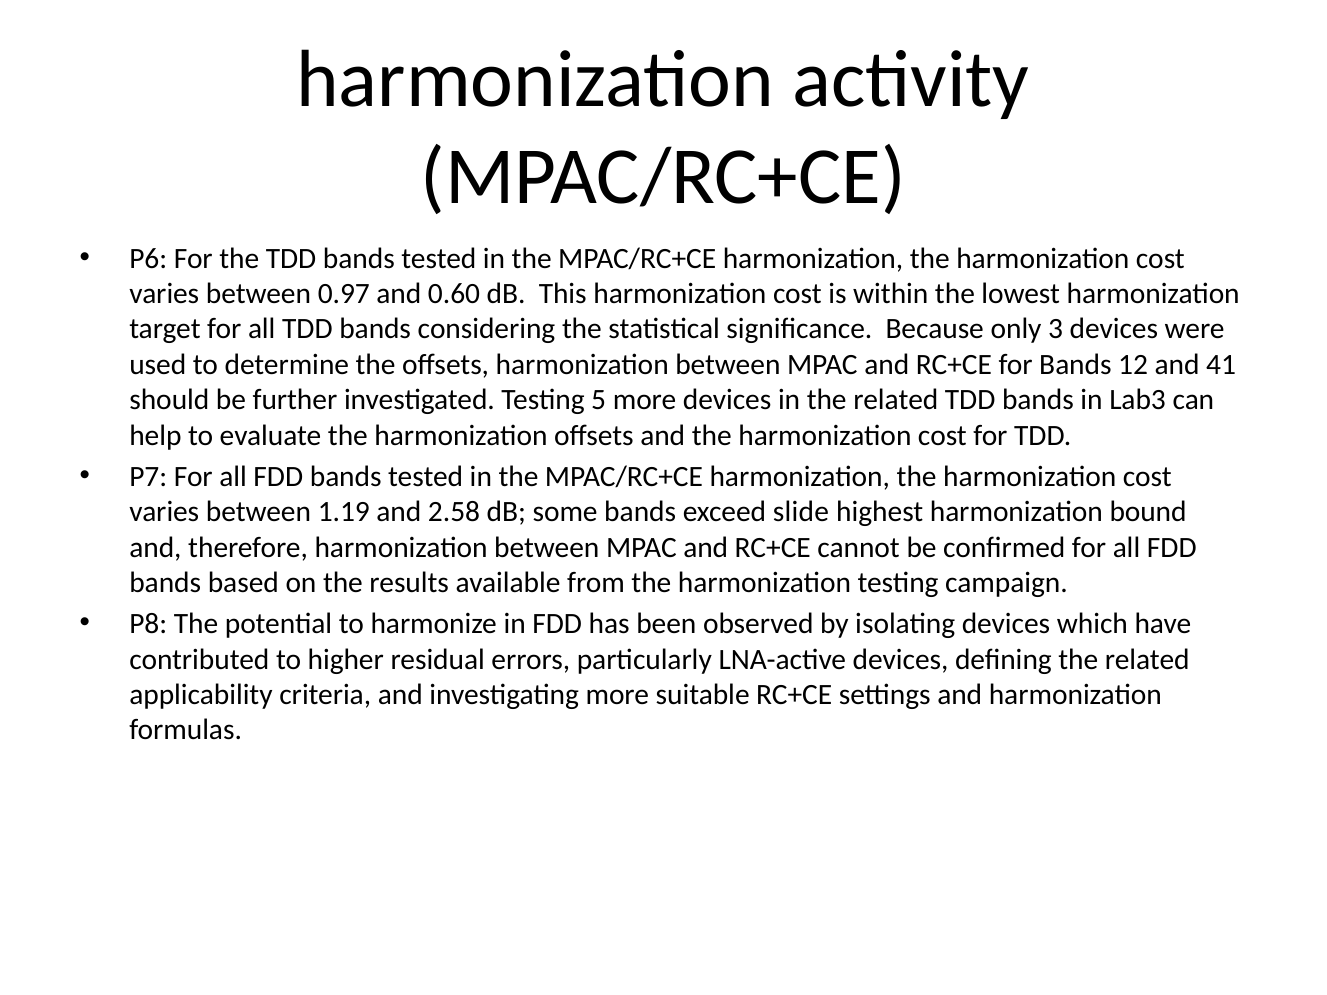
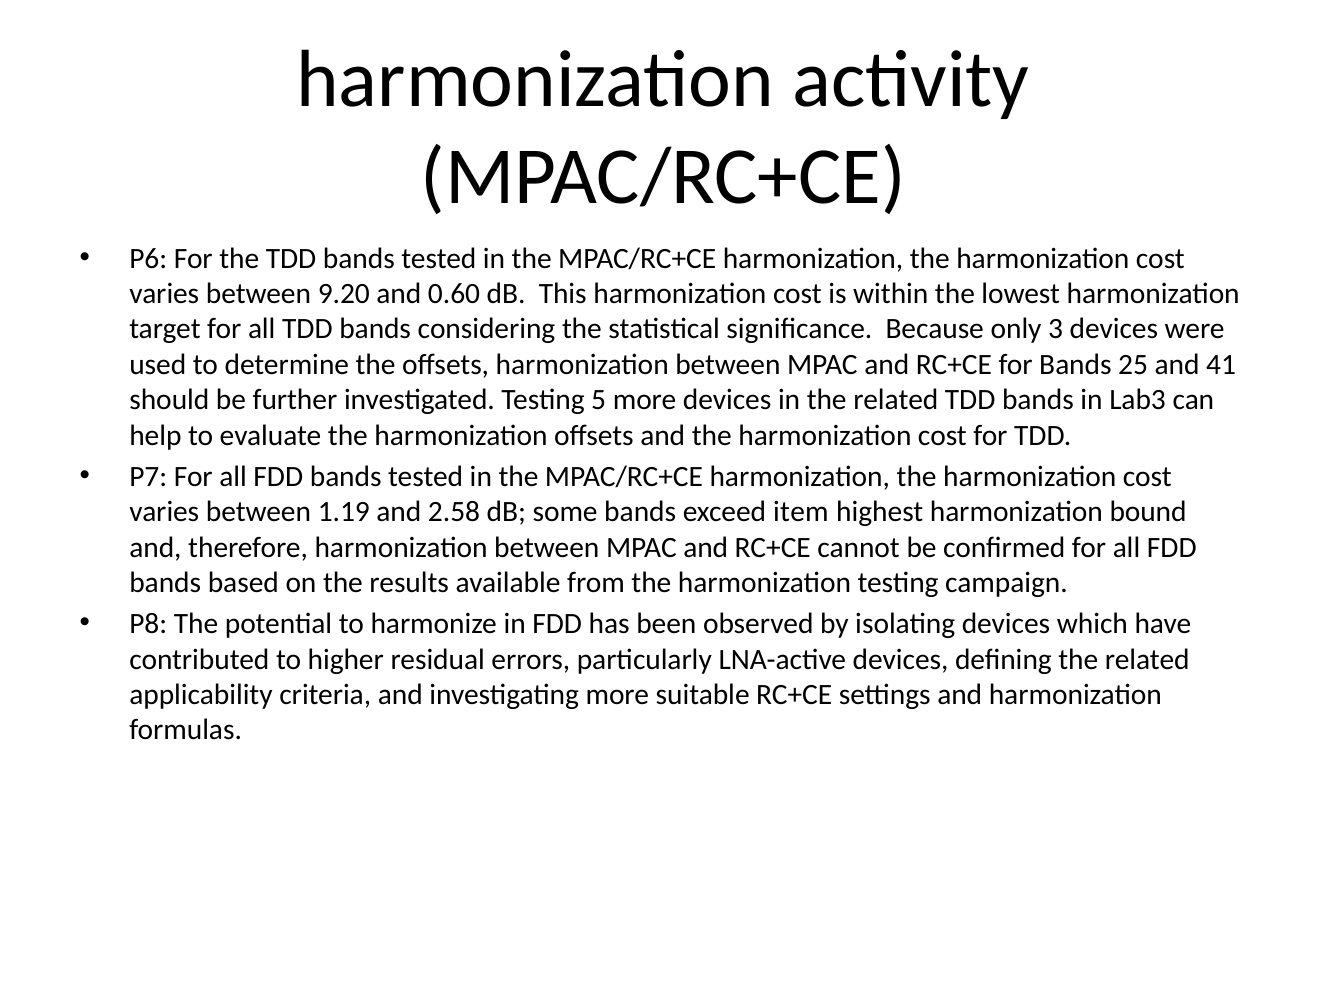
0.97: 0.97 -> 9.20 (344, 294)
12: 12 -> 25 (1133, 365)
slide: slide -> item (801, 512)
